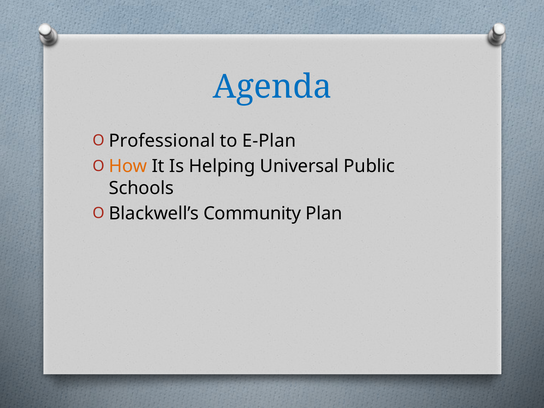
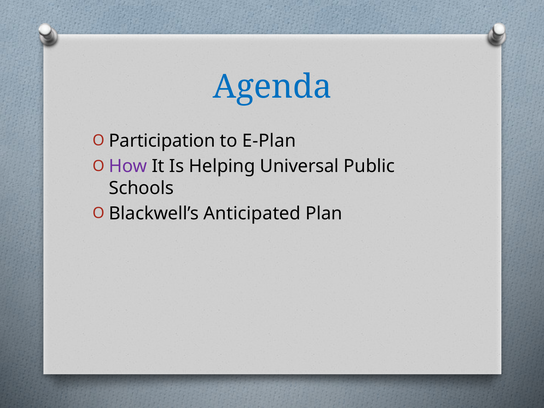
Professional: Professional -> Participation (162, 141)
How colour: orange -> purple (128, 166)
Community: Community -> Anticipated (252, 213)
